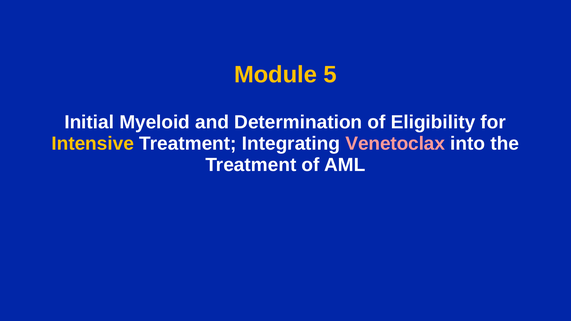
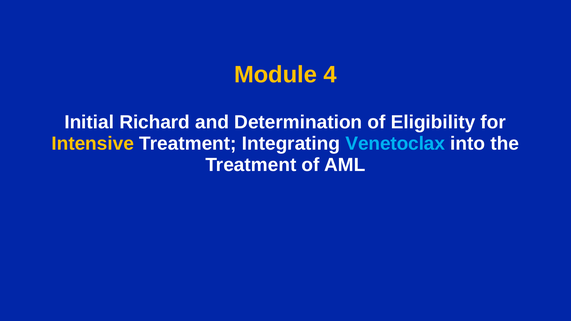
5: 5 -> 4 (330, 75)
Myeloid: Myeloid -> Richard (155, 122)
Venetoclax colour: pink -> light blue (395, 144)
